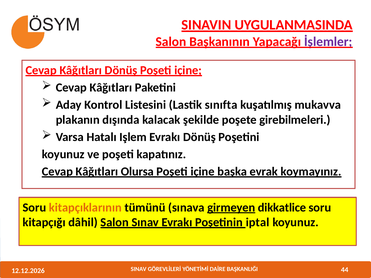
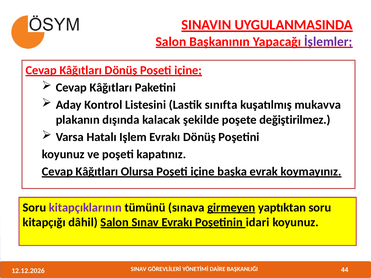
girebilmeleri: girebilmeleri -> değiştirilmez (295, 120)
kitapçıklarının colour: orange -> purple (85, 208)
dikkatlice: dikkatlice -> yaptıktan (282, 208)
iptal: iptal -> idari (258, 222)
